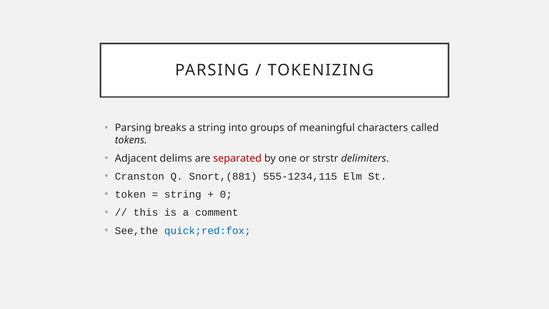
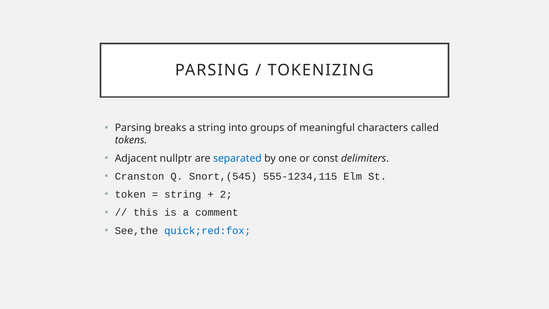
delims: delims -> nullptr (176, 158)
separated colour: red -> blue (237, 158)
strstr: strstr -> const (325, 158)
Snort,(881: Snort,(881 -> Snort,(545 (223, 176)
0: 0 -> 2 (226, 194)
